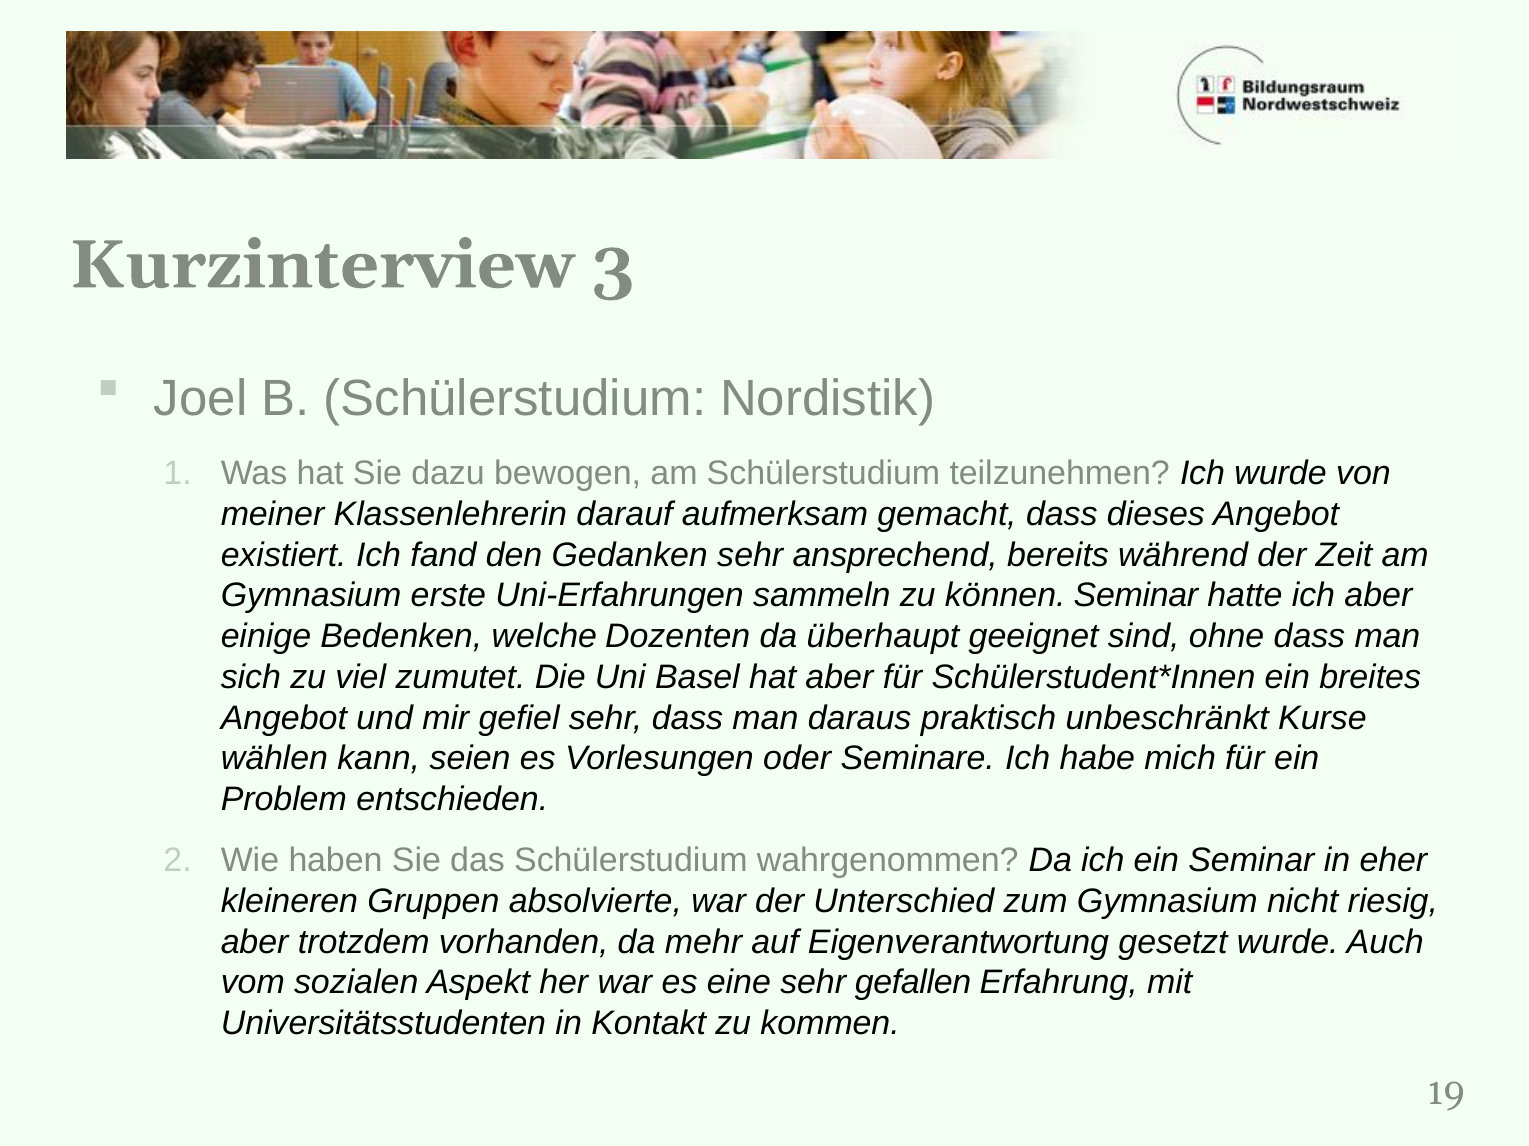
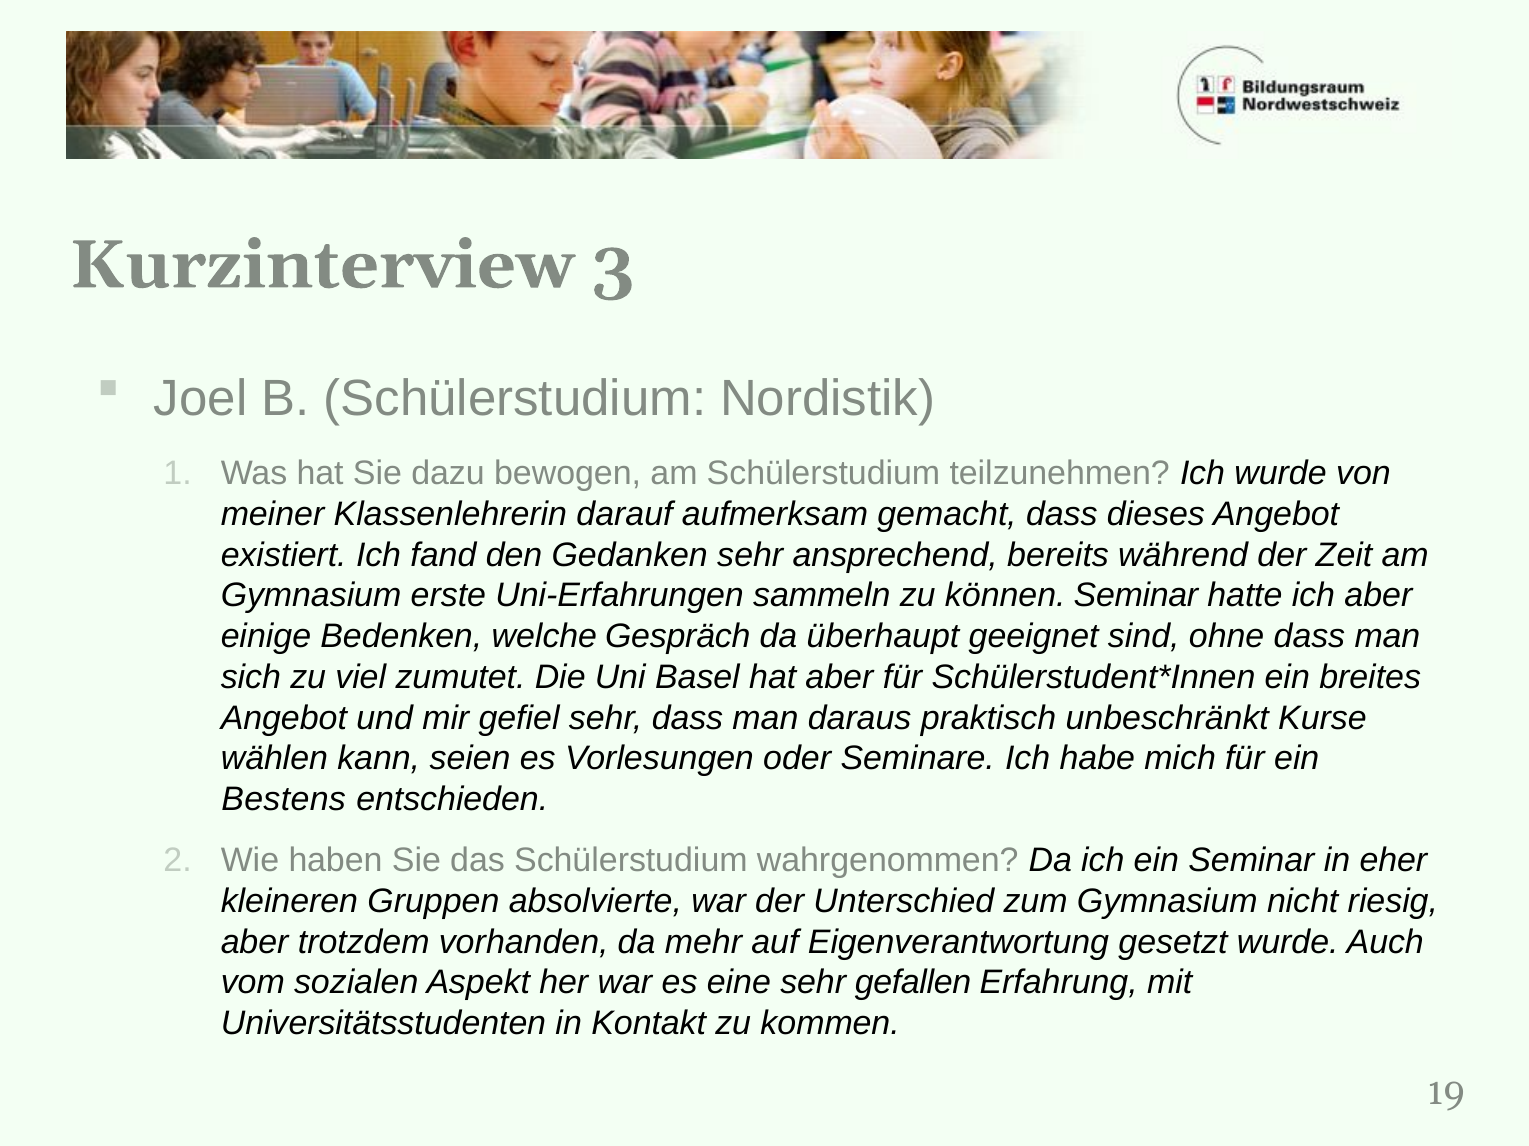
Dozenten: Dozenten -> Gespräch (678, 637)
Problem: Problem -> Bestens (284, 800)
